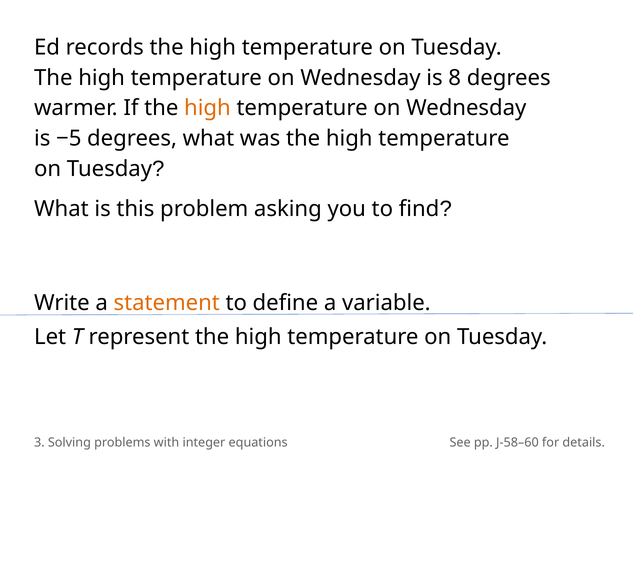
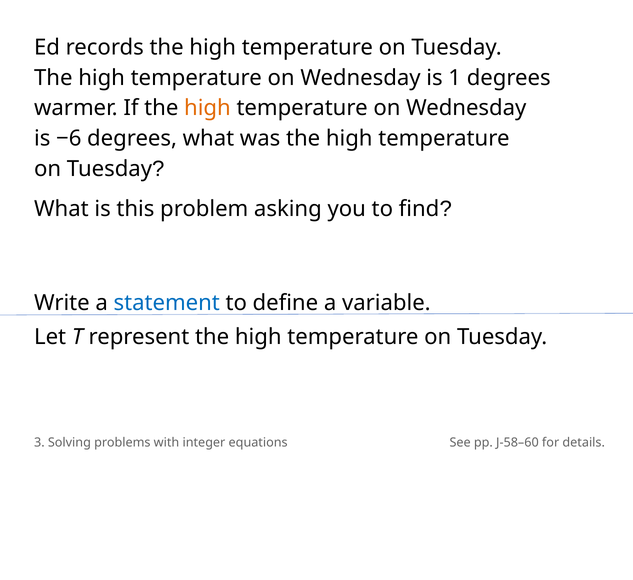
8: 8 -> 1 (455, 78)
−5: −5 -> −6 (69, 138)
statement colour: orange -> blue (167, 303)
